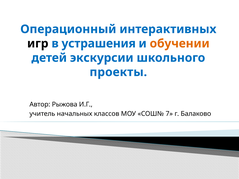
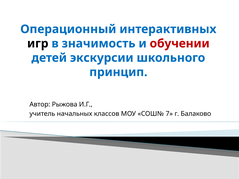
устрашения: устрашения -> значимость (99, 44)
обучении colour: orange -> red (180, 44)
проекты: проекты -> принцип (118, 72)
